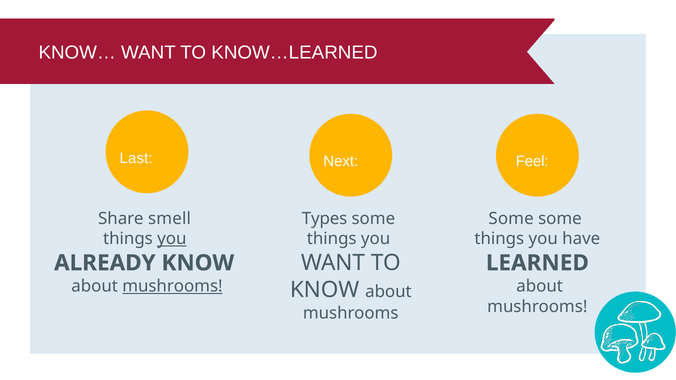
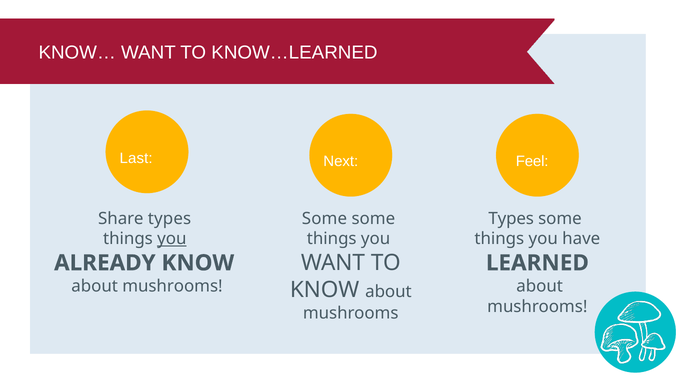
Share smell: smell -> types (170, 219)
Types: Types -> Some (324, 219)
Some: Some -> Types (511, 219)
mushrooms underline: present -> none (172, 286)
